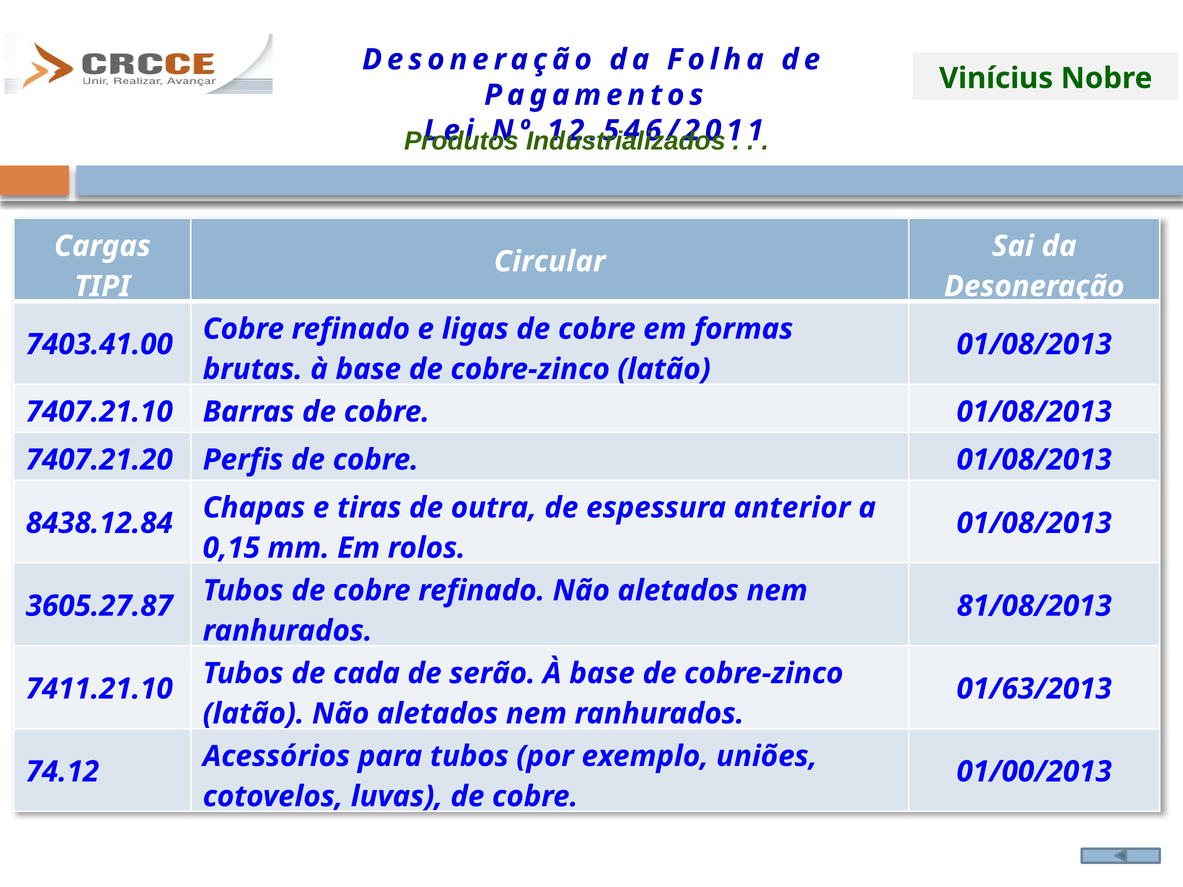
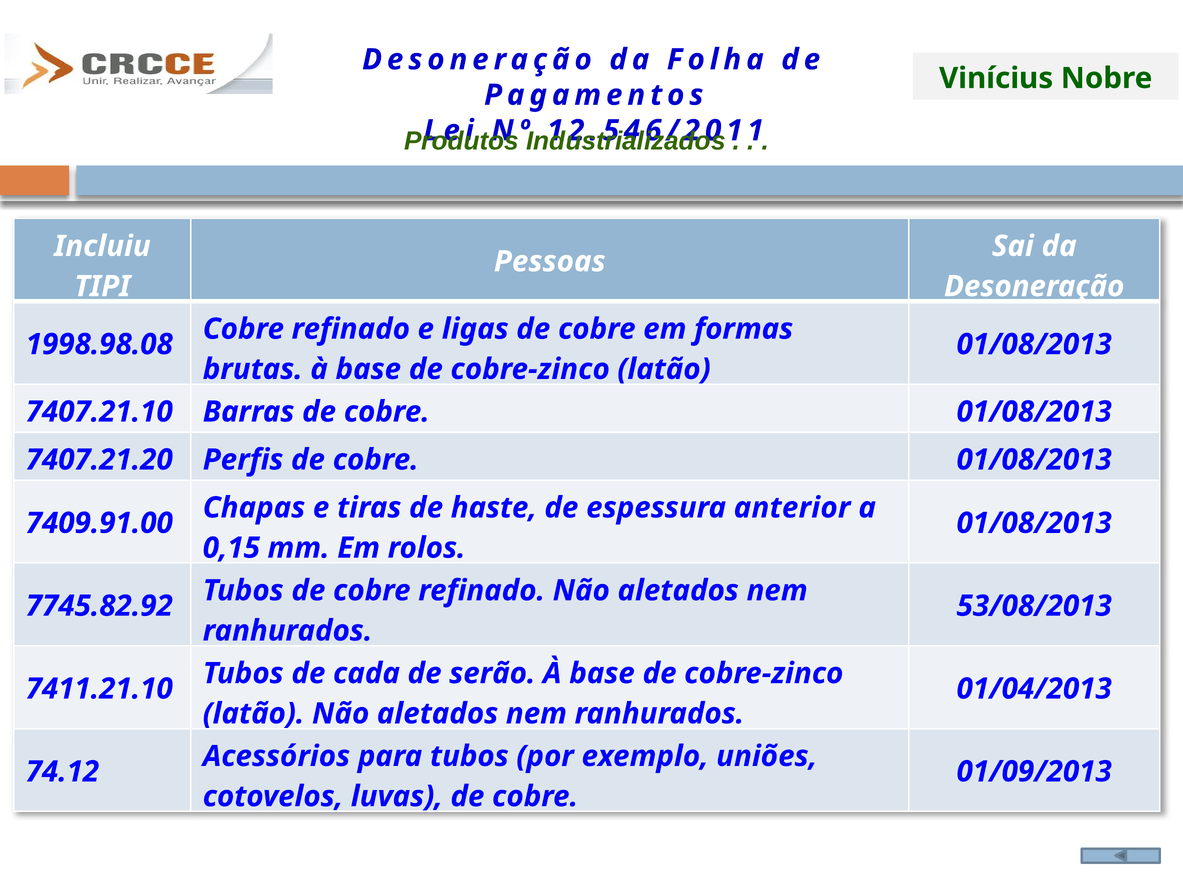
Cargas: Cargas -> Incluiu (102, 246)
Circular: Circular -> Pessoas (550, 262)
7403.41.00: 7403.41.00 -> 1998.98.08 (99, 344)
outra: outra -> haste (494, 508)
8438.12.84: 8438.12.84 -> 7409.91.00 (99, 523)
3605.27.87: 3605.27.87 -> 7745.82.92 (99, 606)
81/08/2013: 81/08/2013 -> 53/08/2013 (1034, 606)
01/63/2013: 01/63/2013 -> 01/04/2013 (1034, 689)
01/00/2013: 01/00/2013 -> 01/09/2013 (1034, 772)
